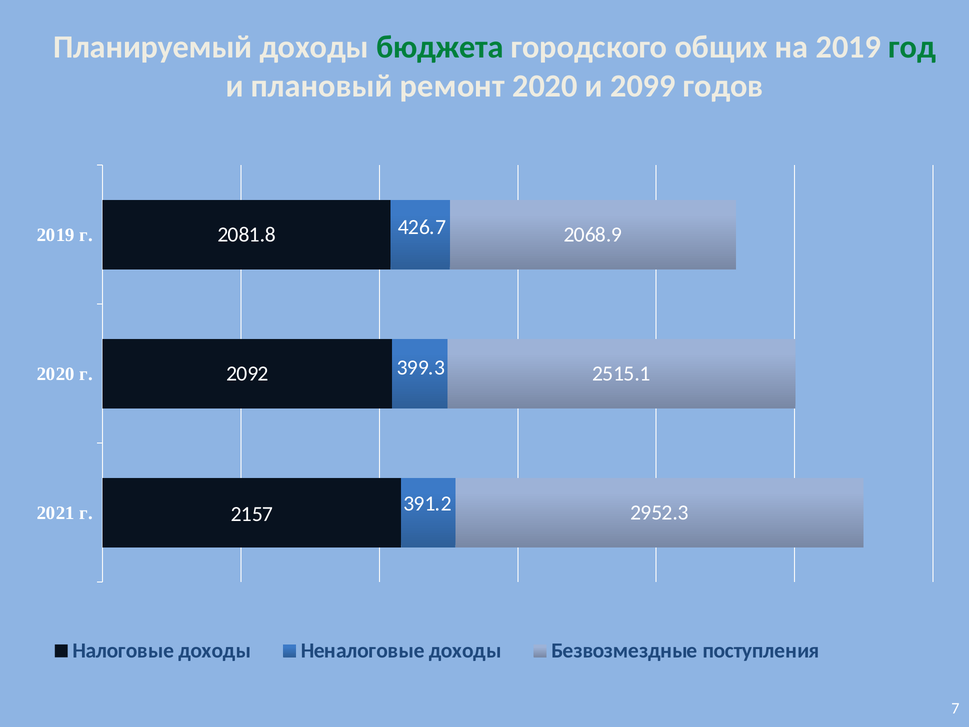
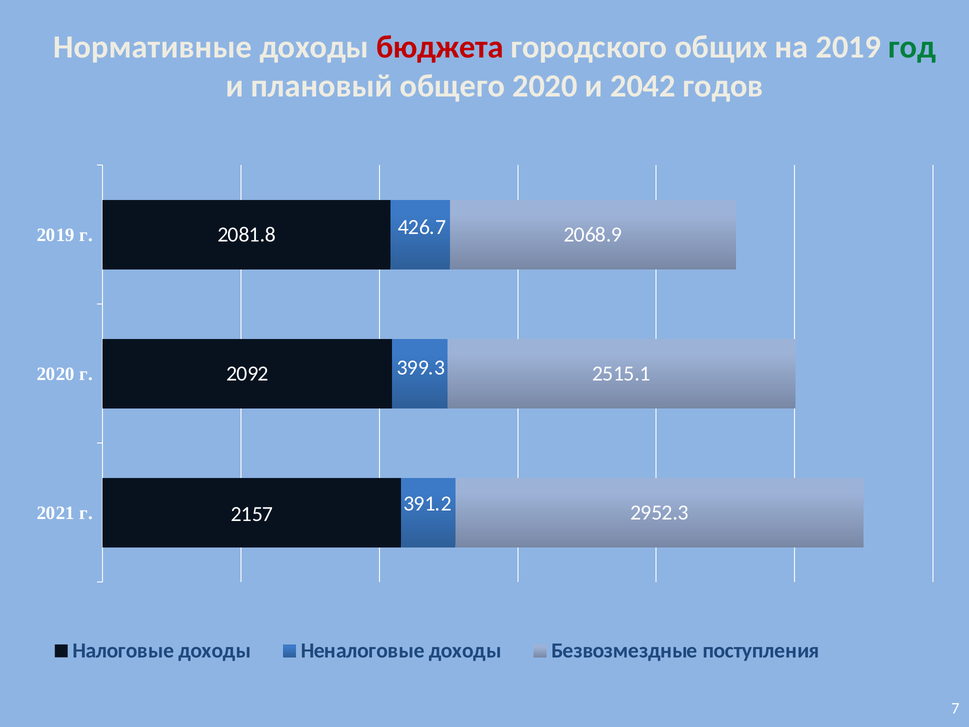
Планируемый: Планируемый -> Нормативные (153, 47)
бюджета colour: green -> red (440, 47)
ремонт: ремонт -> общего (452, 86)
2099: 2099 -> 2042 (643, 86)
